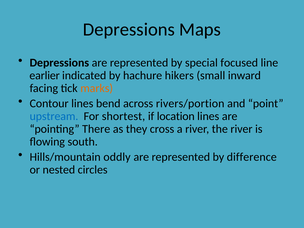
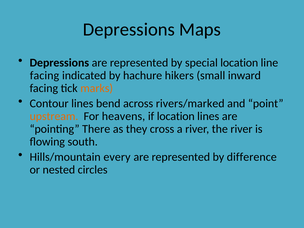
special focused: focused -> location (239, 63)
earlier: earlier -> facing (44, 75)
rivers/portion: rivers/portion -> rivers/marked (190, 103)
upstream colour: blue -> orange (54, 116)
shortest: shortest -> heavens (124, 116)
oddly: oddly -> every (117, 157)
